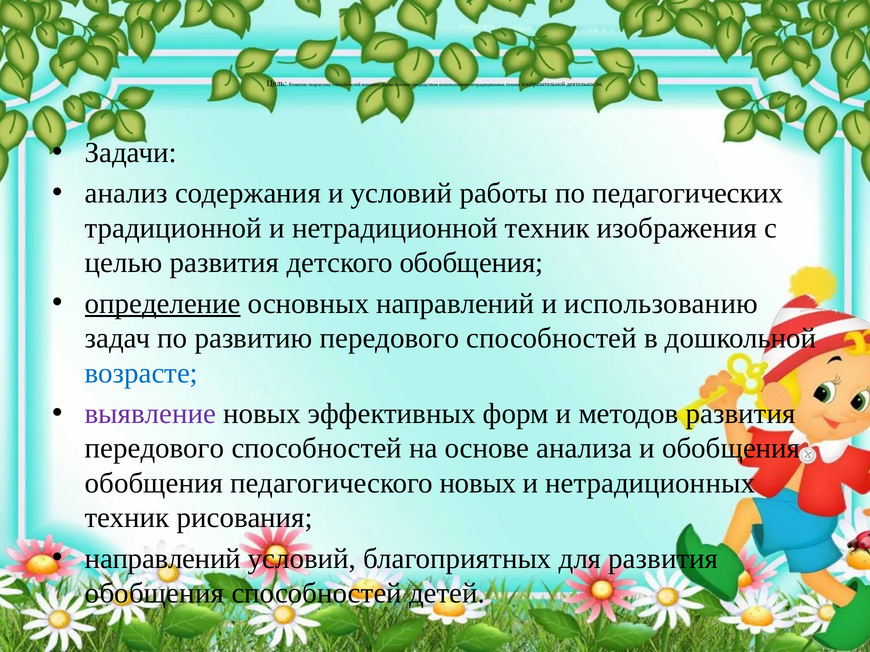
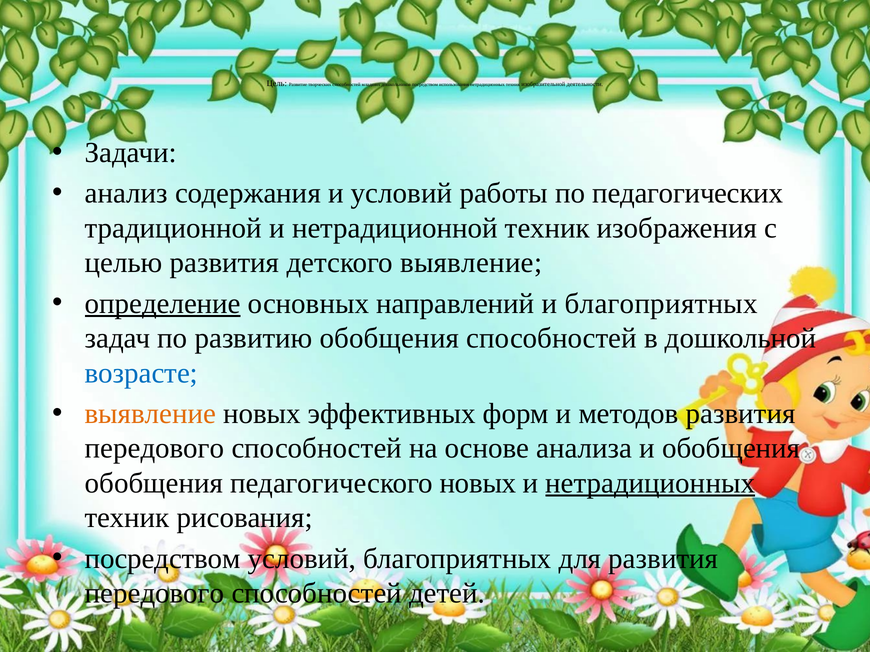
детского обобщения: обобщения -> выявление (471, 263)
и использованию: использованию -> благоприятных (661, 304)
развитию передового: передового -> обобщения (389, 338)
выявление colour: purple -> orange (150, 414)
нетрадиционных underline: none -> present (650, 483)
направлений: направлений -> посредством (163, 559)
обобщения: обобщения -> передового (155, 594)
